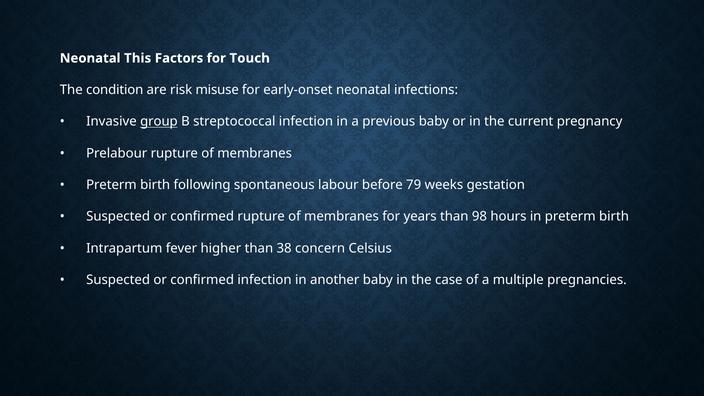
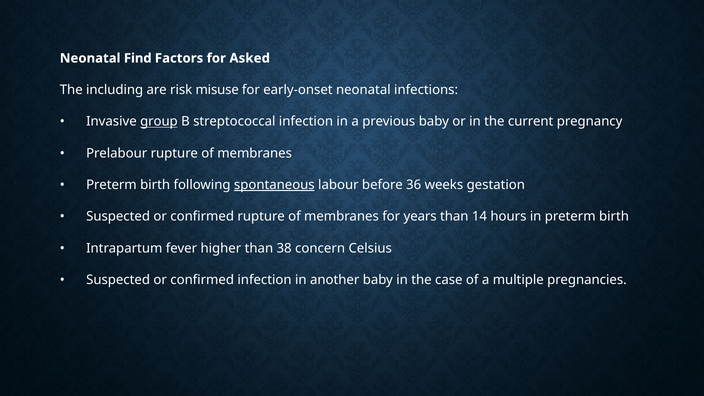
This: This -> Find (138, 58)
Touch: Touch -> Asked (250, 58)
condition: condition -> including (115, 90)
spontaneous underline: none -> present (274, 185)
79: 79 -> 36 (414, 185)
98: 98 -> 14 (479, 217)
